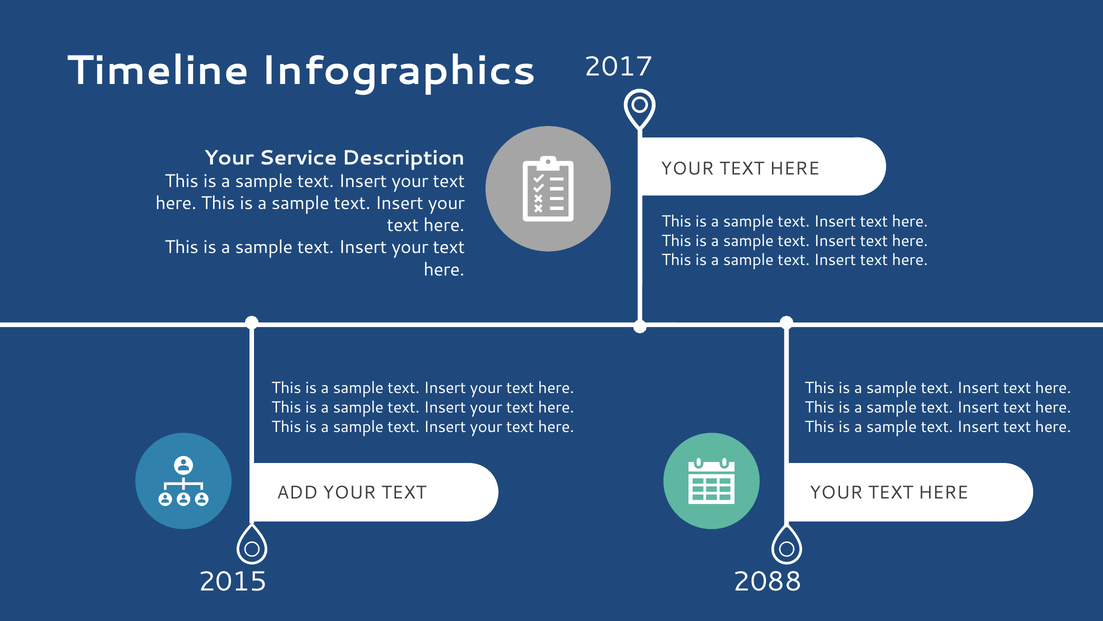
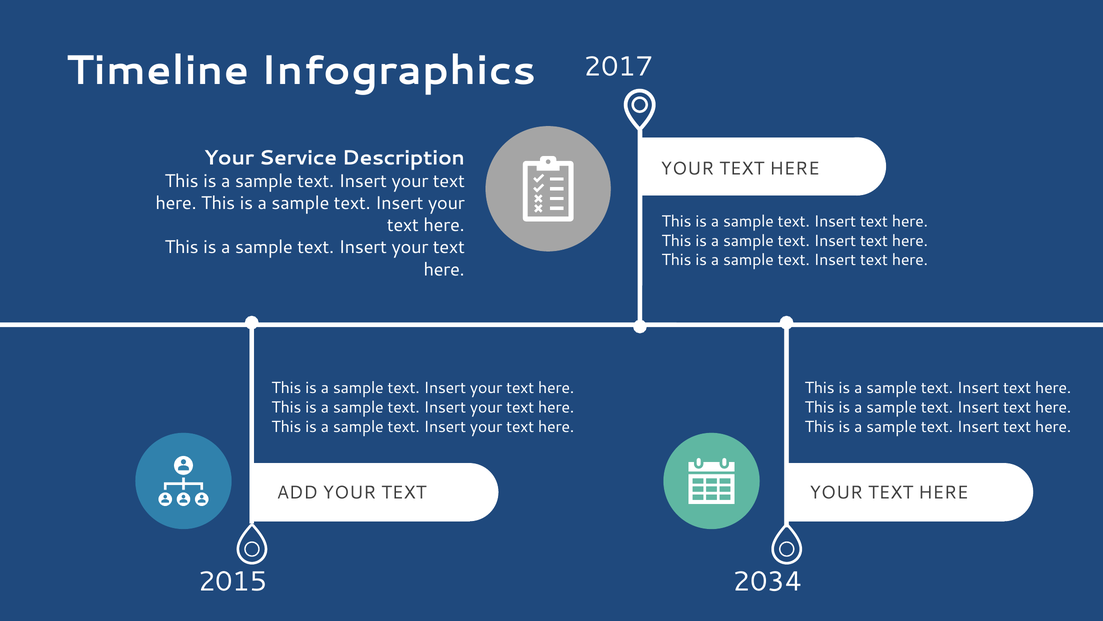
2088: 2088 -> 2034 (767, 581)
